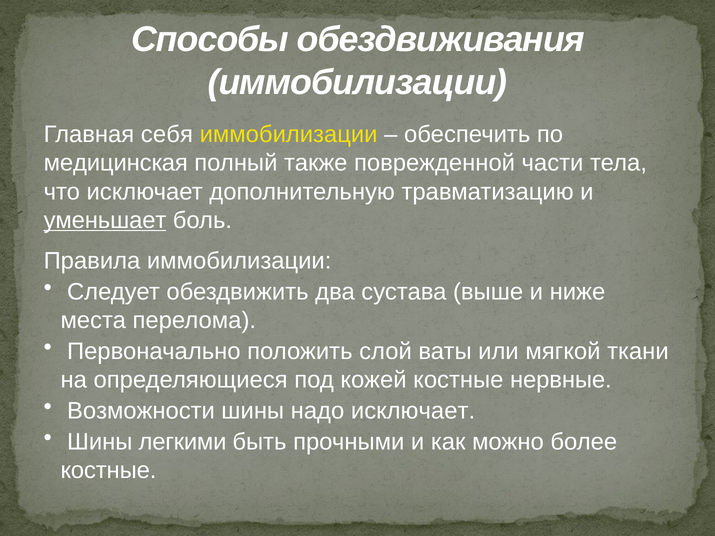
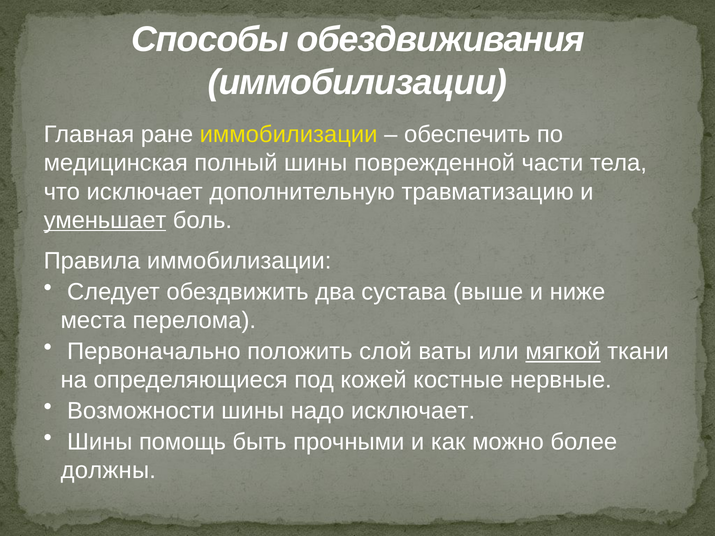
себя: себя -> ране (167, 135)
полный также: также -> шины (316, 163)
мягкой underline: none -> present (563, 351)
легкими: легкими -> помощь (182, 442)
костные: костные -> должны (108, 471)
